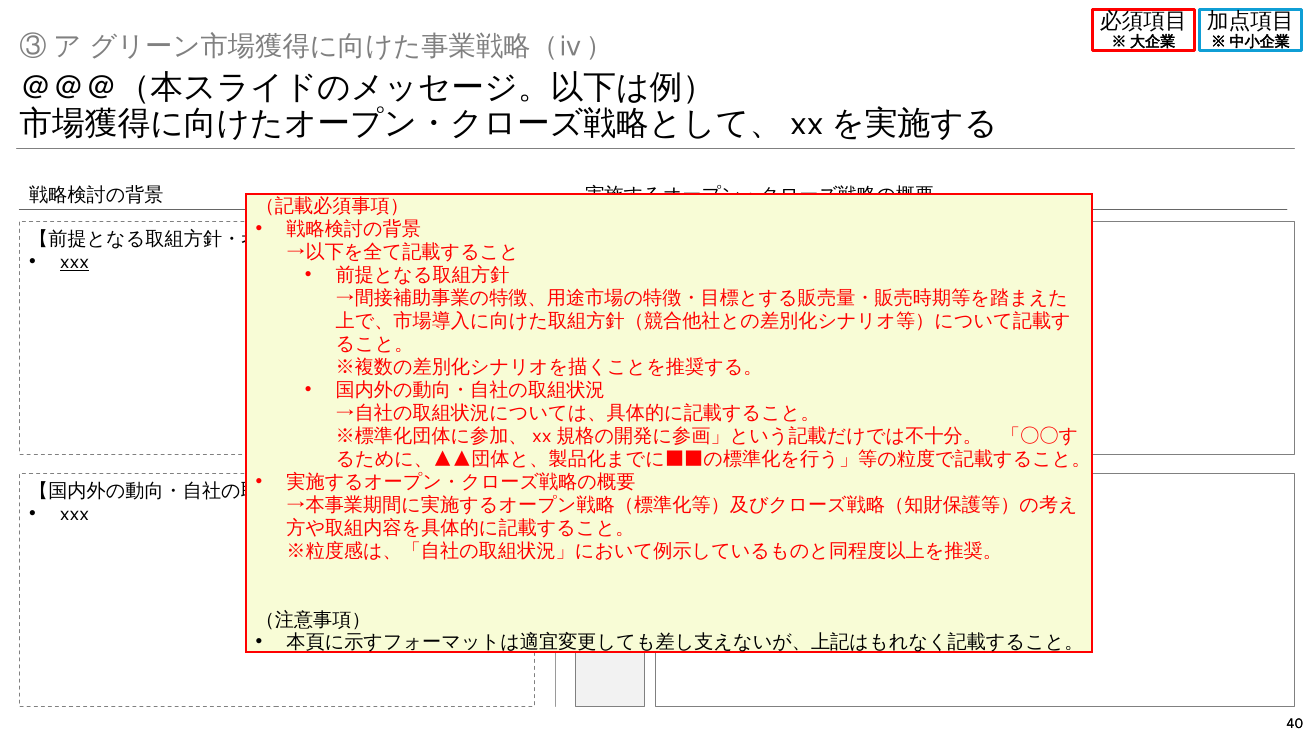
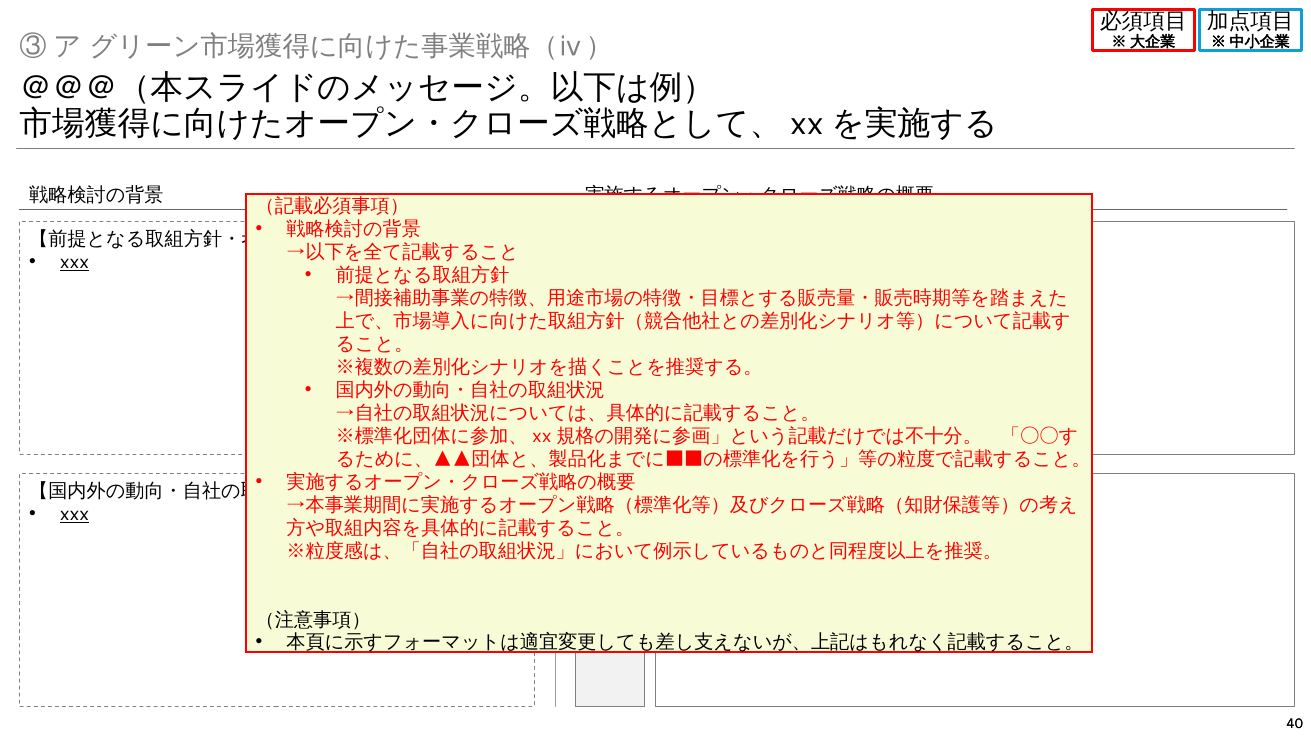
xxx underline: none -> present (75, 514)
